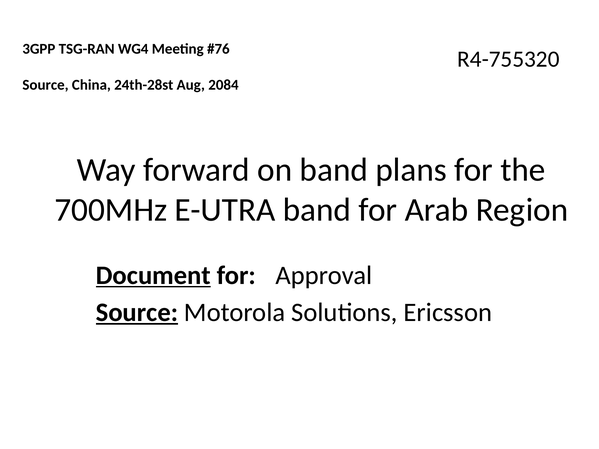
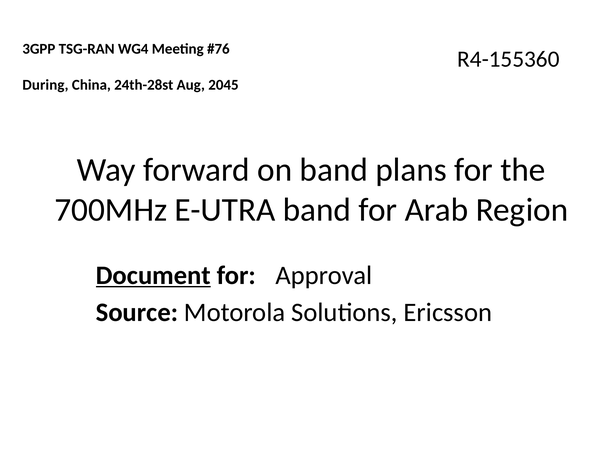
R4-755320: R4-755320 -> R4-155360 (508, 59)
Source: Source -> During (45, 85)
2084: 2084 -> 2045 (223, 85)
Source underline: present -> none (137, 313)
